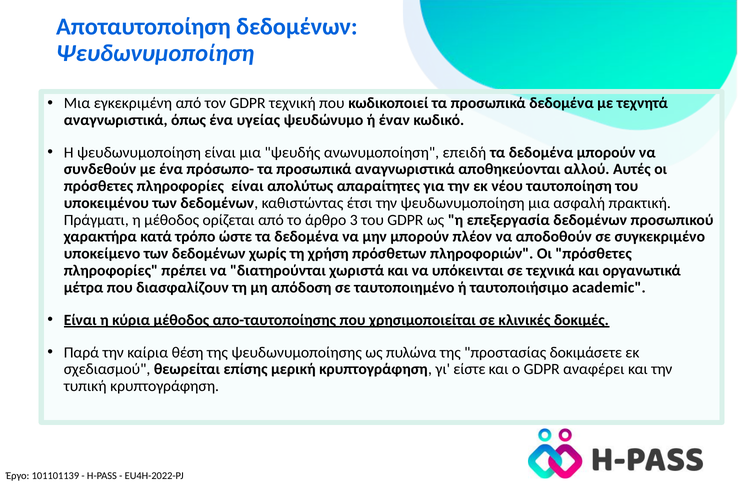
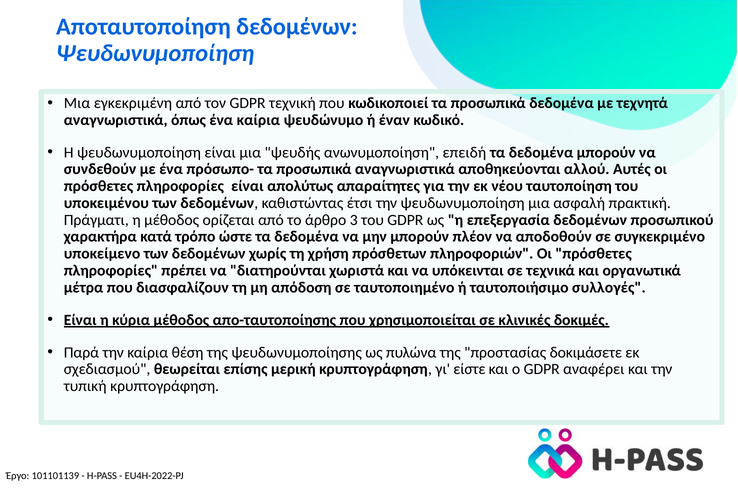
ένα υγείας: υγείας -> καίρια (258, 120)
academic: academic -> συλλογές (609, 287)
